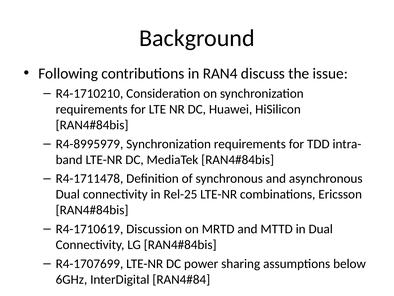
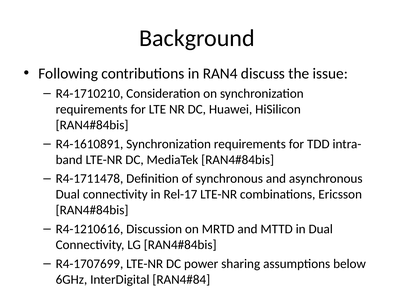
R4-8995979: R4-8995979 -> R4-1610891 (89, 144)
Rel-25: Rel-25 -> Rel-17 (180, 194)
R4-1710619: R4-1710619 -> R4-1210616 (89, 229)
